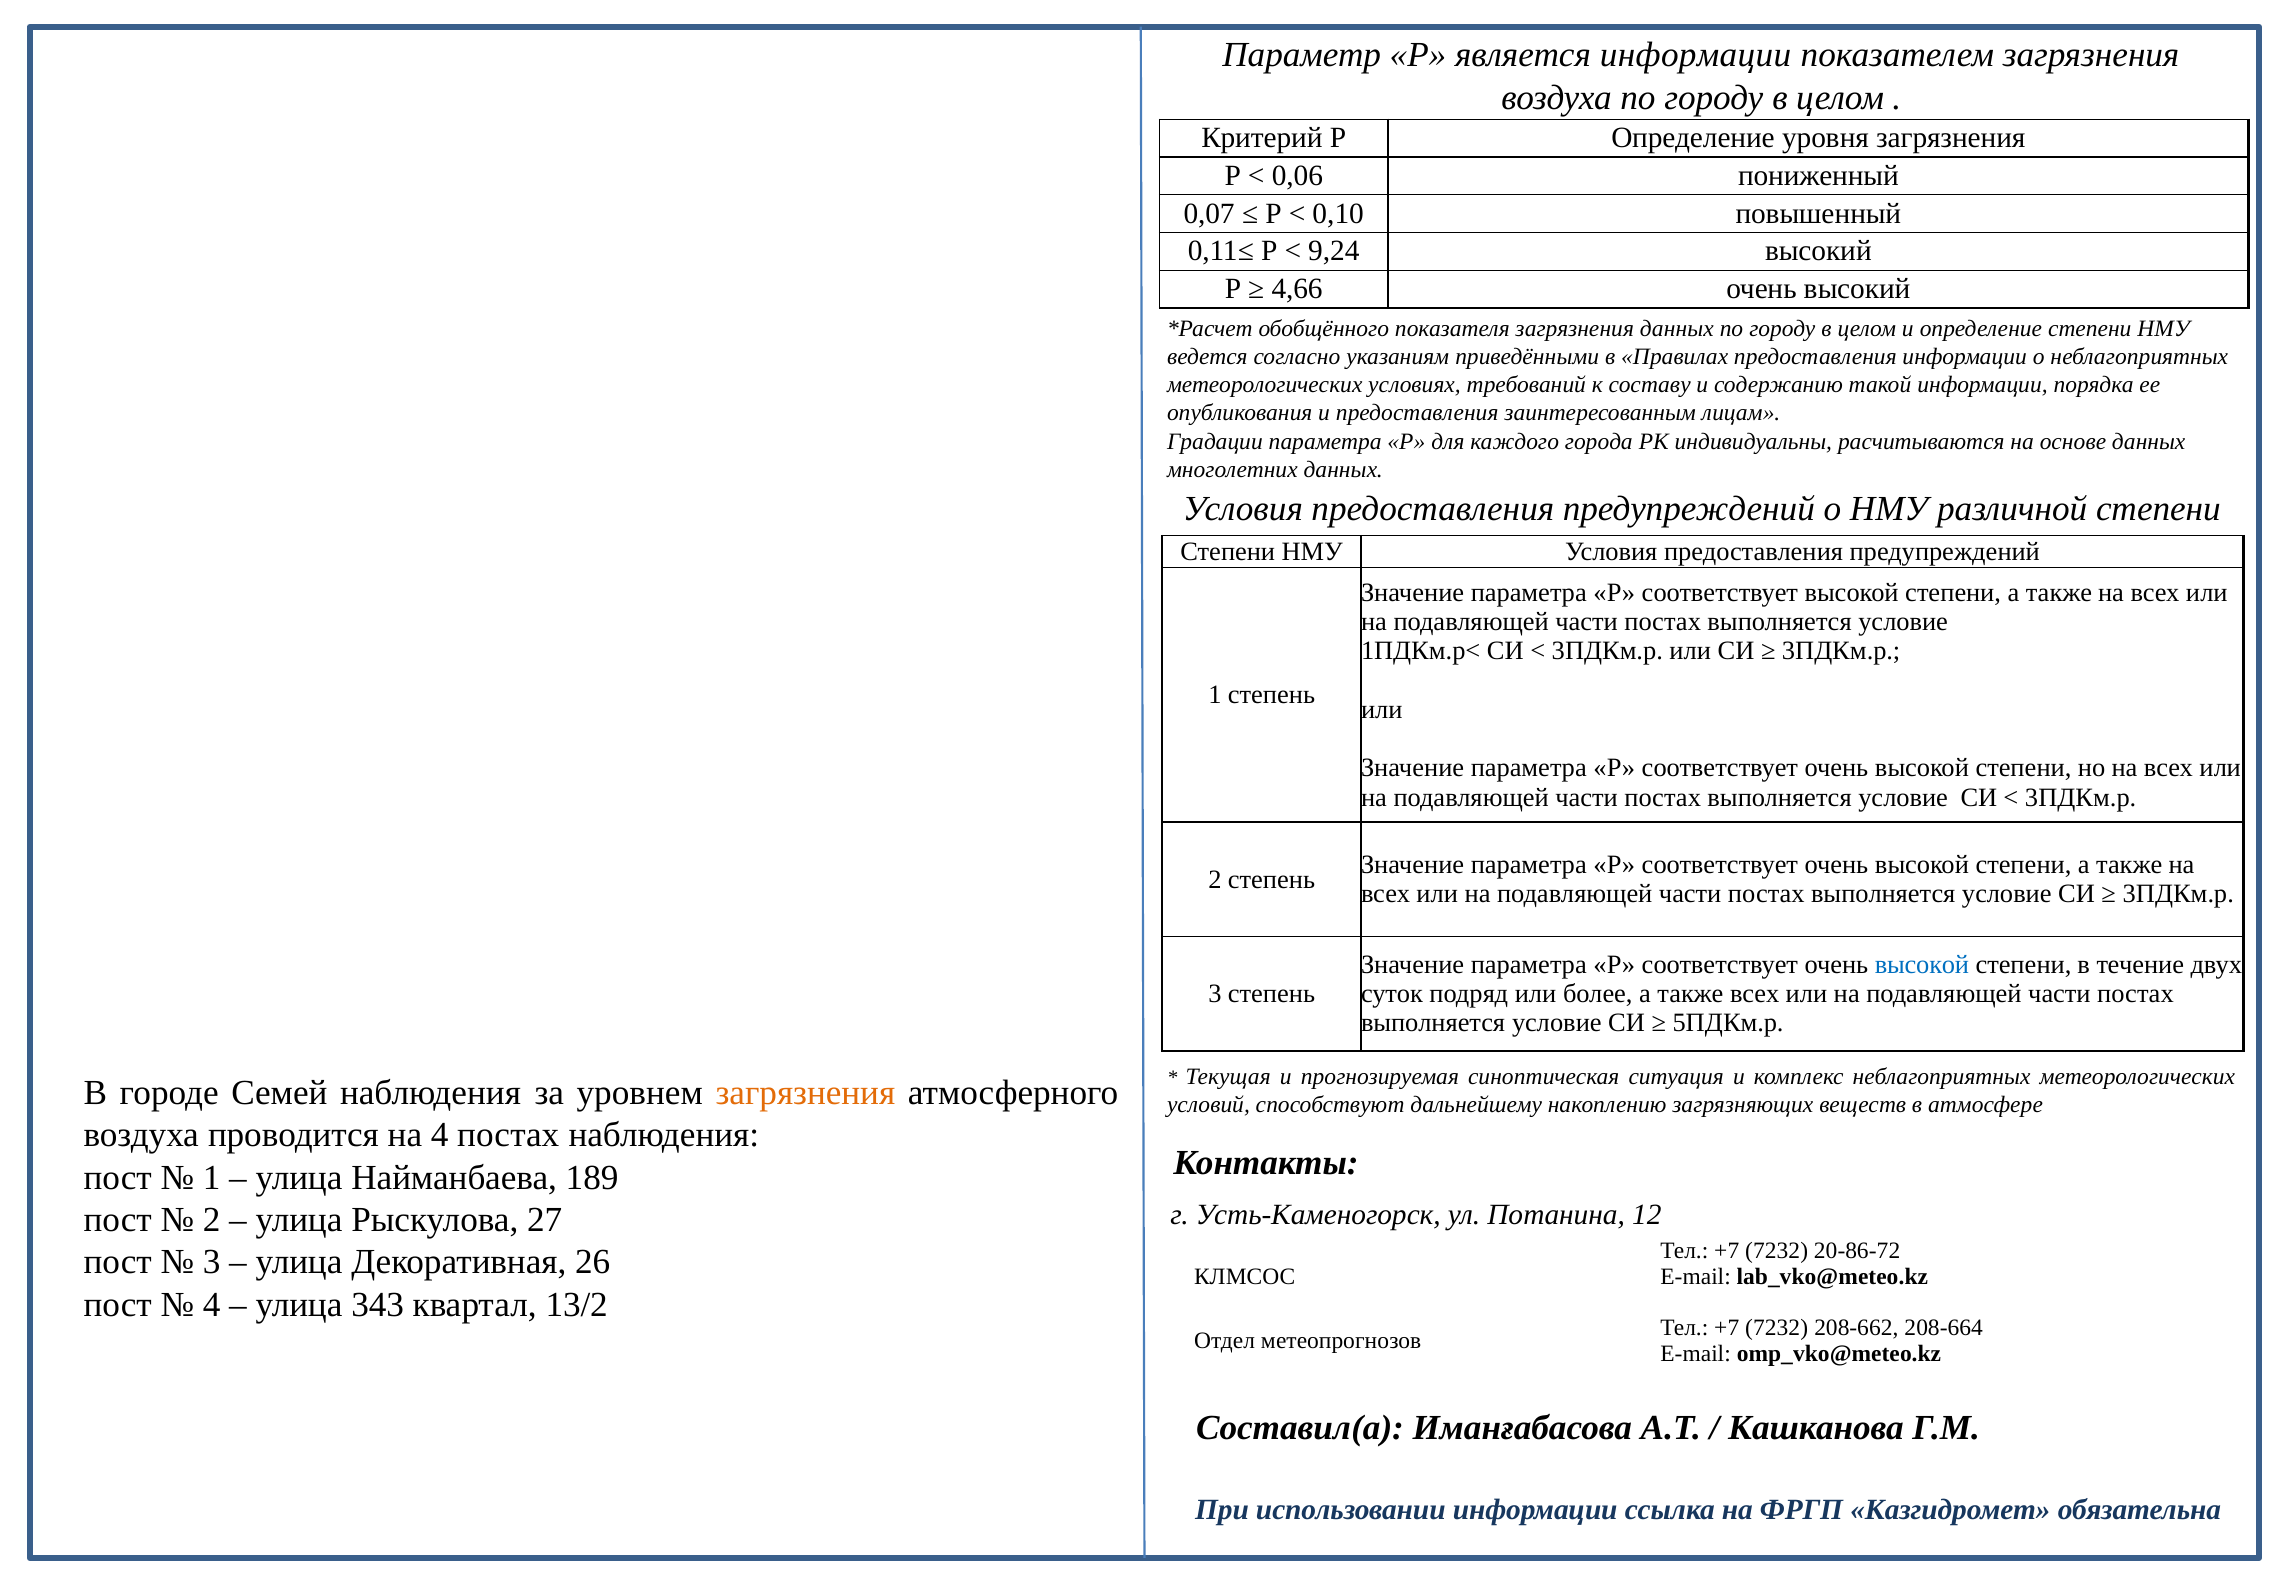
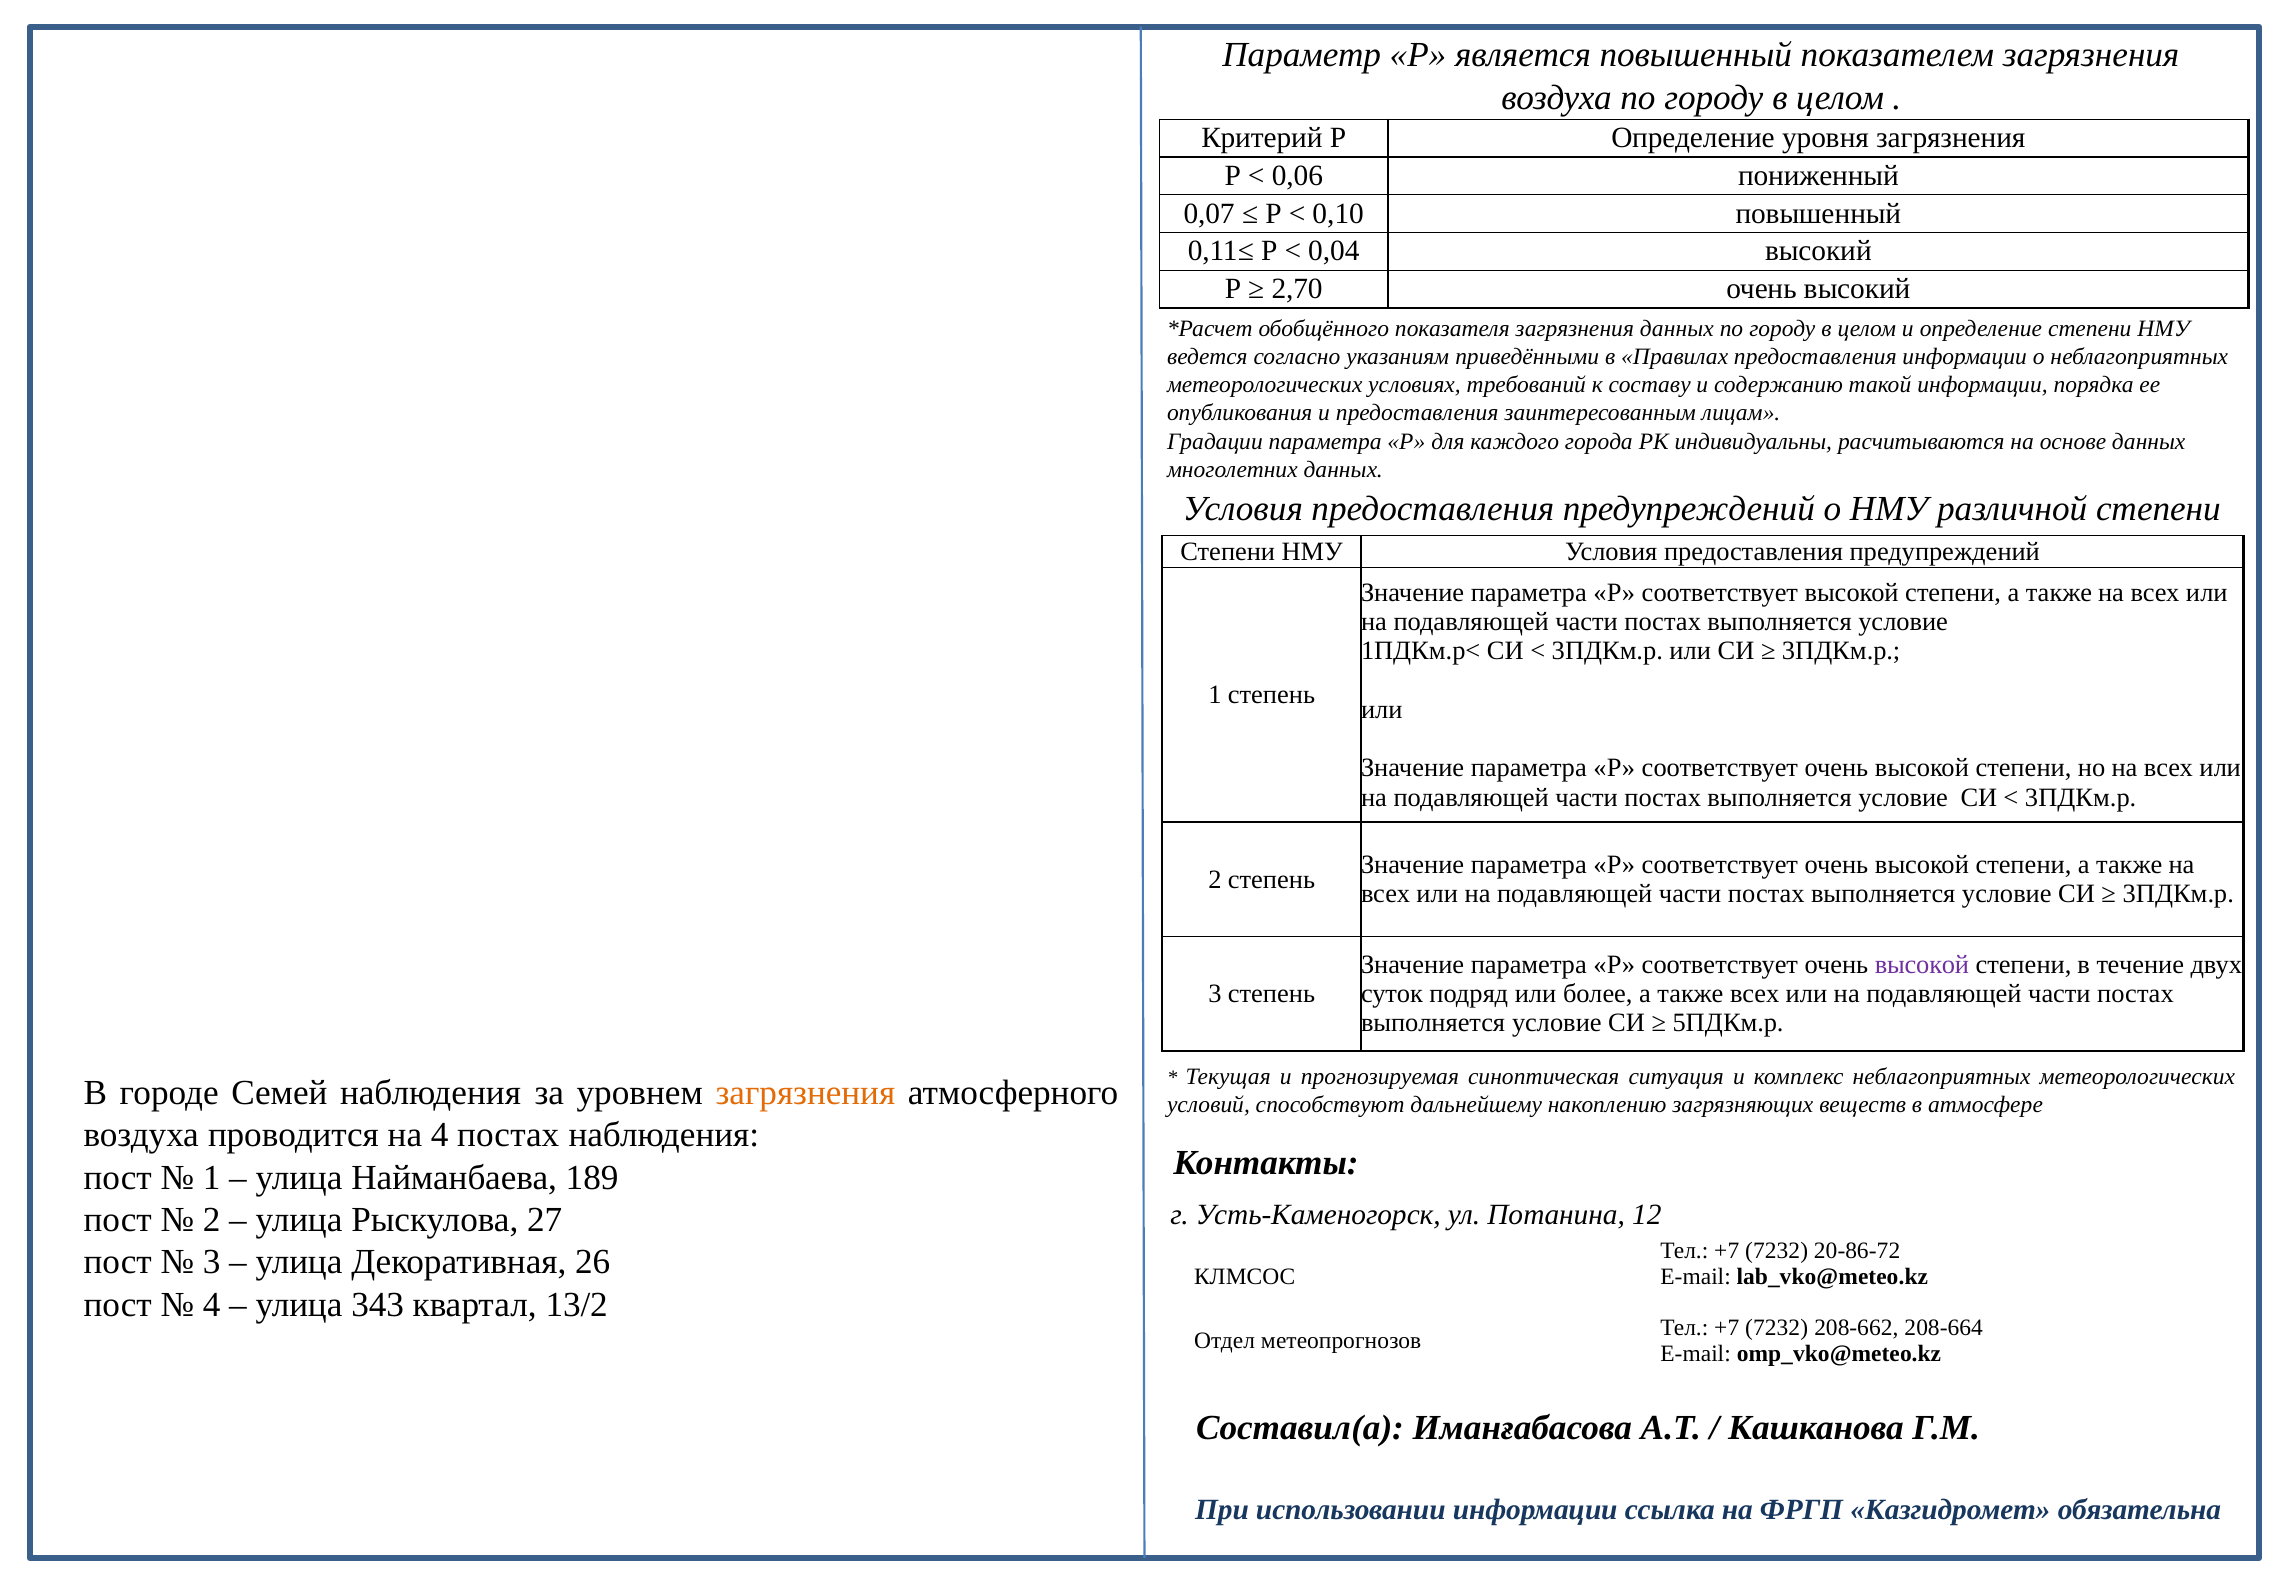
является информации: информации -> повышенный (1696, 55)
9,24: 9,24 -> 0,04 (1334, 251)
4,66: 4,66 -> 2,70 (1297, 289)
высокой colour: blue -> purple (1922, 964)
